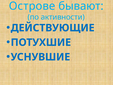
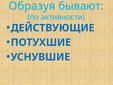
Острове: Острове -> Образуя (32, 6)
